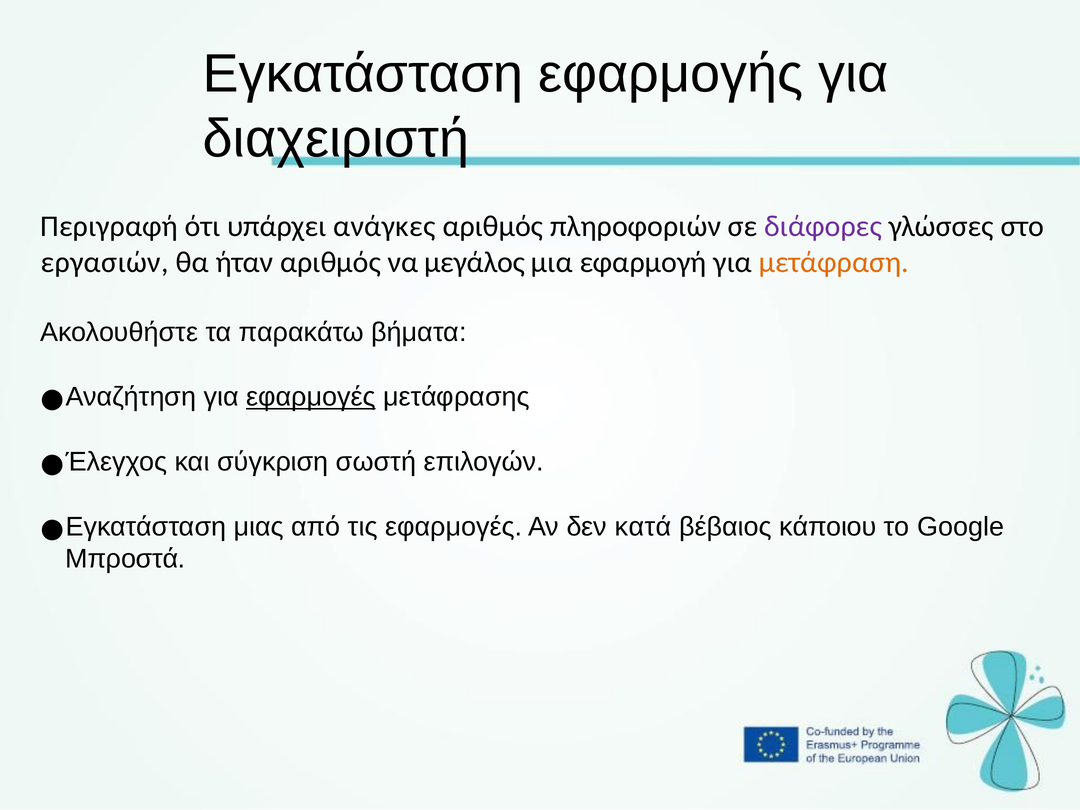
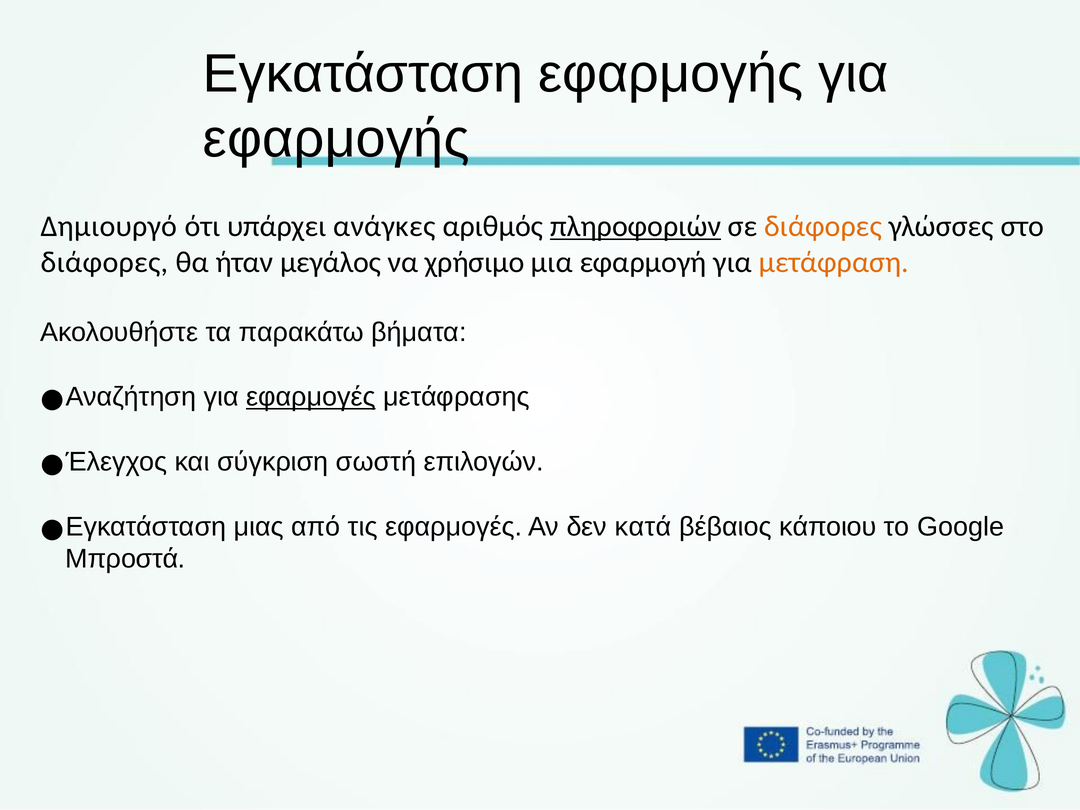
διαχειριστή: διαχειριστή -> εφαρμογής (336, 139)
Περιγραφή: Περιγραφή -> Δημιουργό (109, 226)
πληροφοριών underline: none -> present (636, 226)
διάφορες colour: purple -> orange (823, 226)
εργασιών: εργασιών -> διάφορες (105, 262)
ήταν αριθμός: αριθμός -> μεγάλος (331, 262)
μεγάλος: μεγάλος -> χρήσιμο (475, 262)
